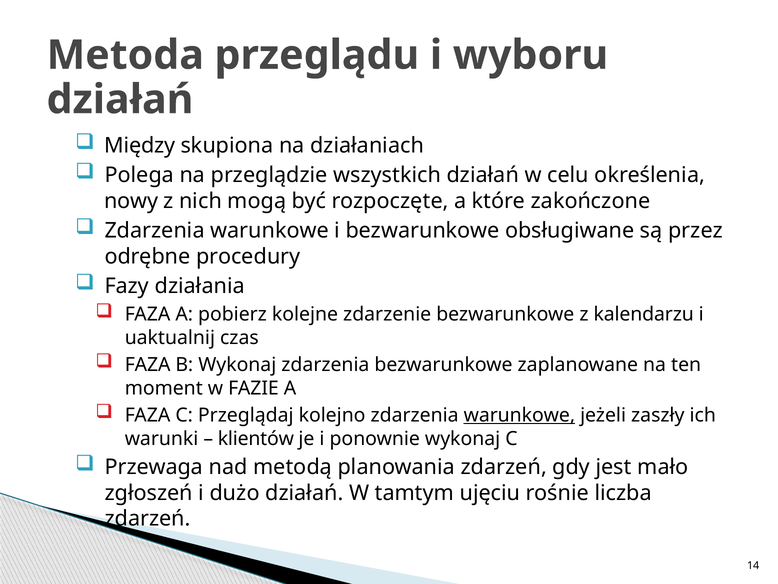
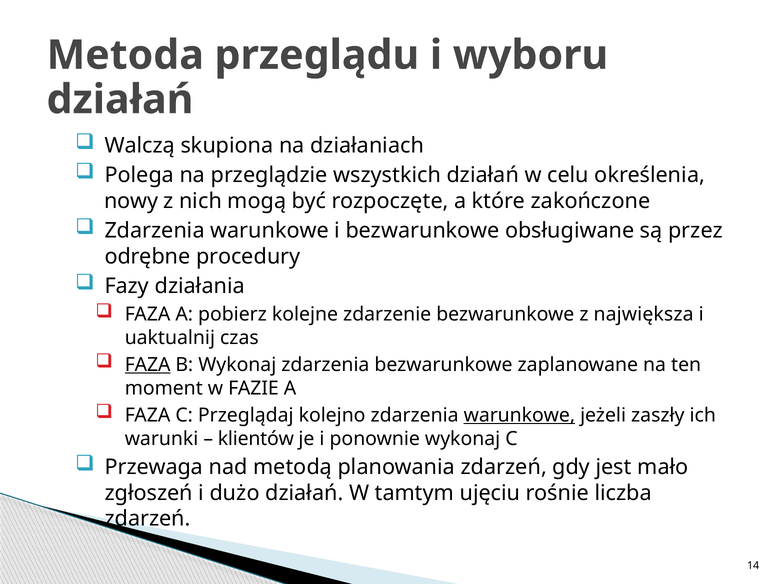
Między: Między -> Walczą (140, 146)
kalendarzu: kalendarzu -> największa (644, 314)
FAZA underline: none -> present (148, 364)
